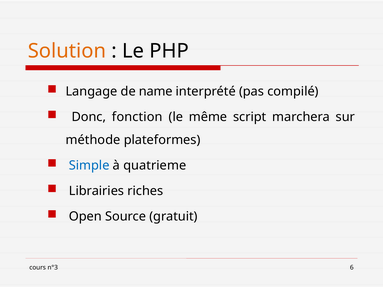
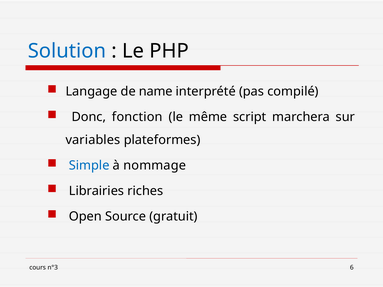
Solution colour: orange -> blue (67, 51)
méthode: méthode -> variables (93, 140)
quatrieme: quatrieme -> nommage (155, 166)
